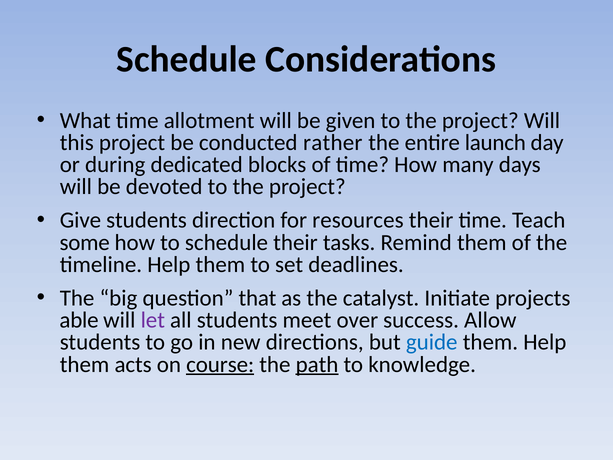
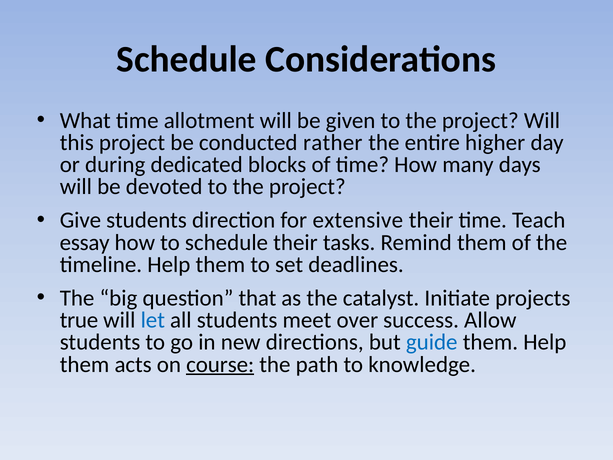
launch: launch -> higher (495, 142)
resources: resources -> extensive (358, 220)
some: some -> essay (85, 242)
able: able -> true (79, 320)
let colour: purple -> blue (153, 320)
path underline: present -> none (317, 364)
